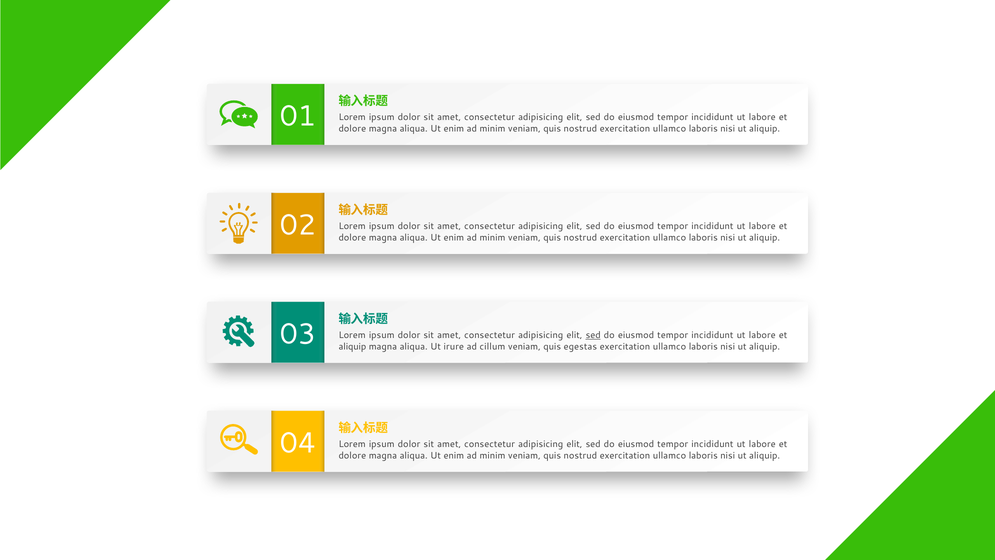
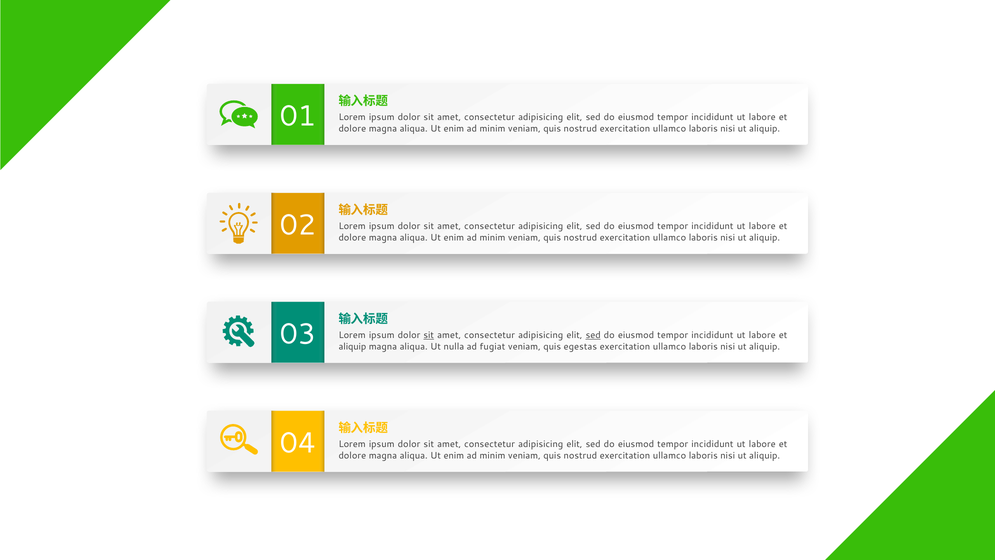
sit underline: none -> present (429, 335)
irure: irure -> nulla (454, 346)
cillum: cillum -> fugiat (492, 346)
